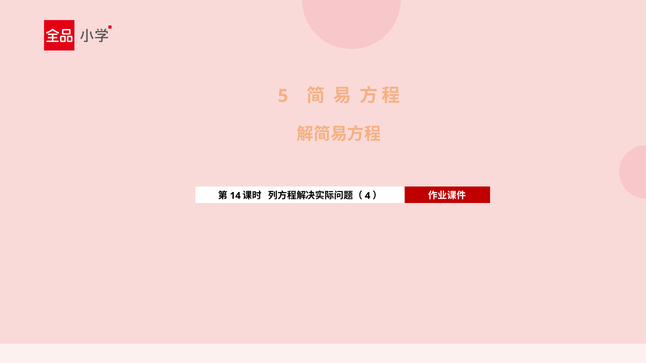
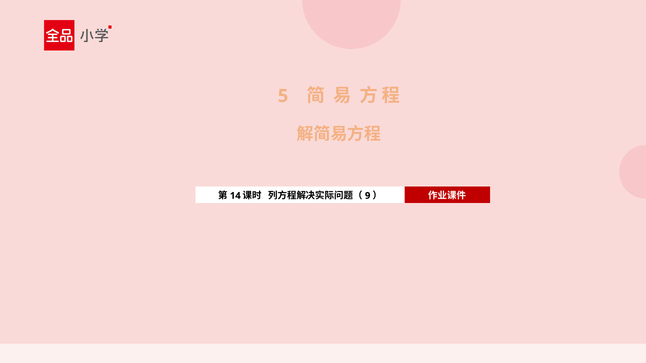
4: 4 -> 9 (368, 196)
